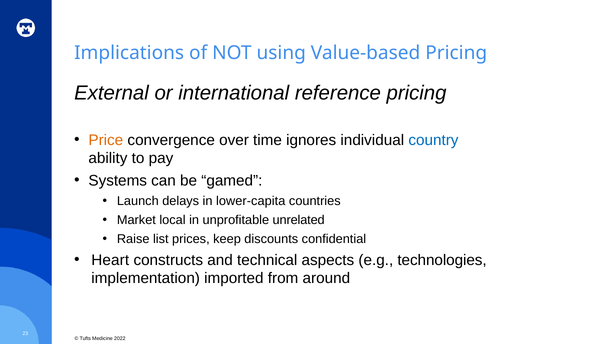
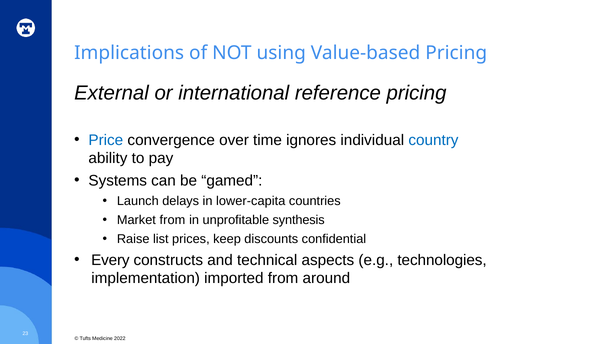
Price colour: orange -> blue (106, 140)
Market local: local -> from (172, 220)
unrelated: unrelated -> synthesis (299, 220)
Heart: Heart -> Every (110, 260)
